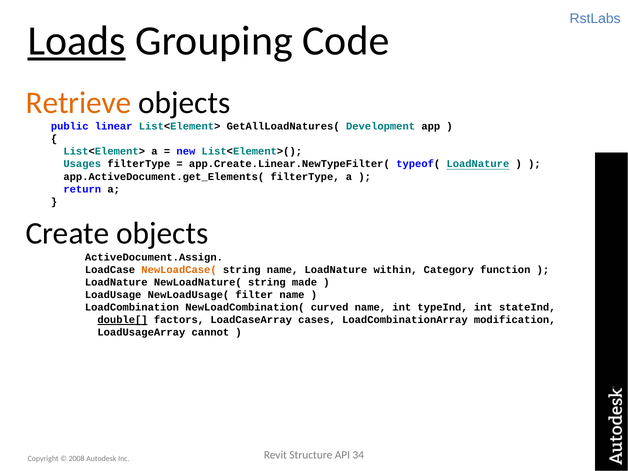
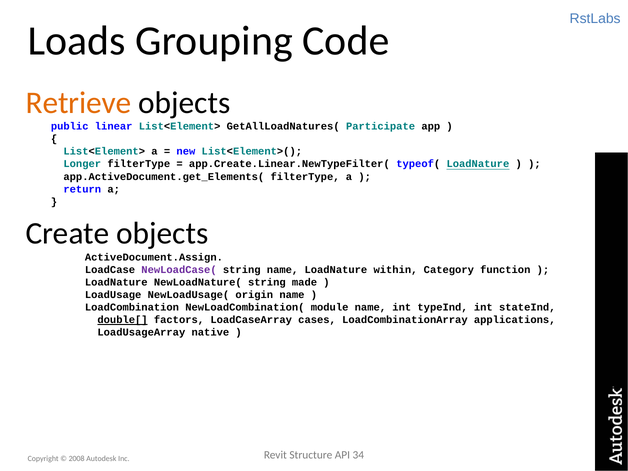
Loads underline: present -> none (77, 41)
Development: Development -> Participate (381, 126)
Usages: Usages -> Longer (82, 164)
NewLoadCase( colour: orange -> purple (179, 270)
filter: filter -> origin (254, 295)
curved: curved -> module (330, 307)
modification: modification -> applications (515, 320)
cannot: cannot -> native (210, 333)
